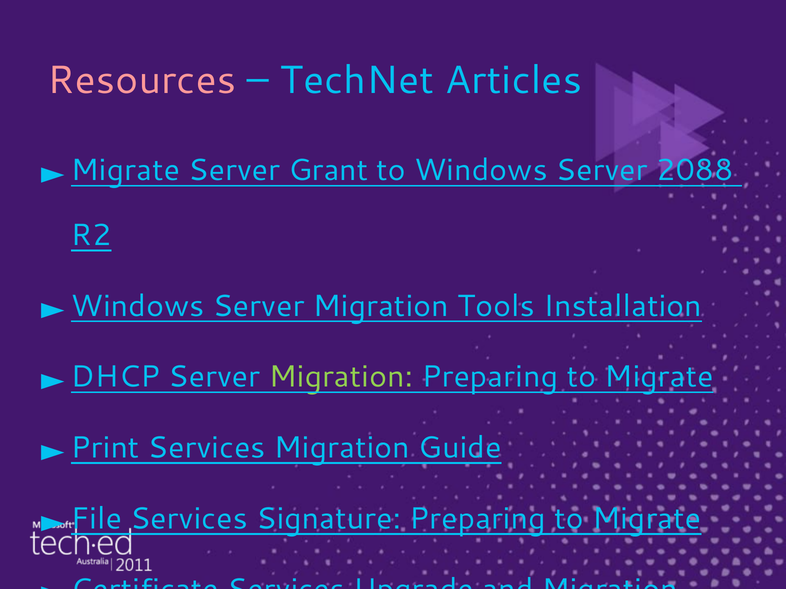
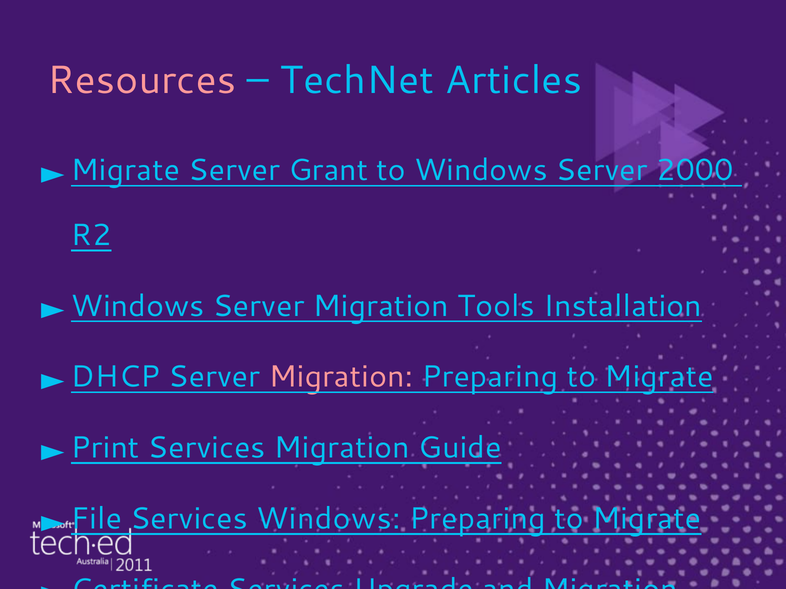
2088: 2088 -> 2000 (695, 170)
Migration colour: light green -> pink (341, 377)
Services Signature: Signature -> Windows (328, 519)
